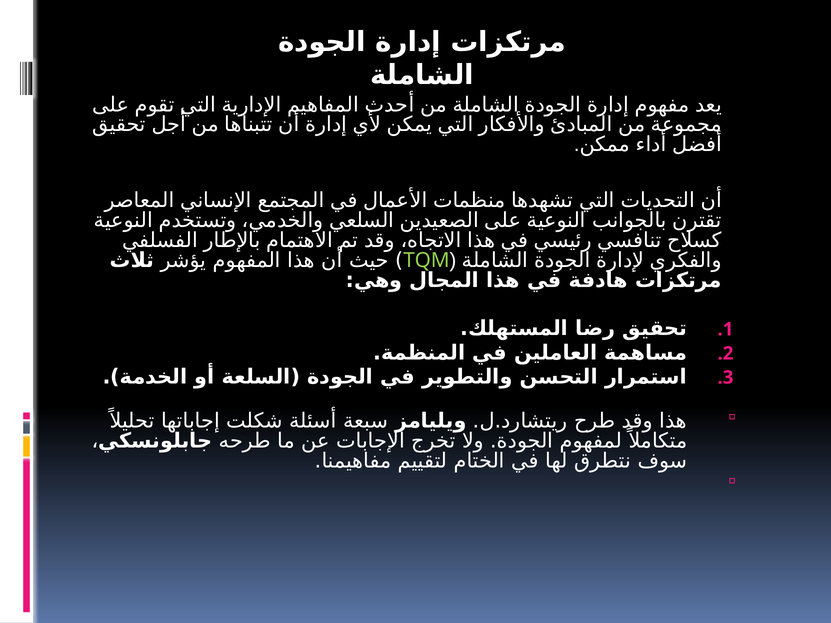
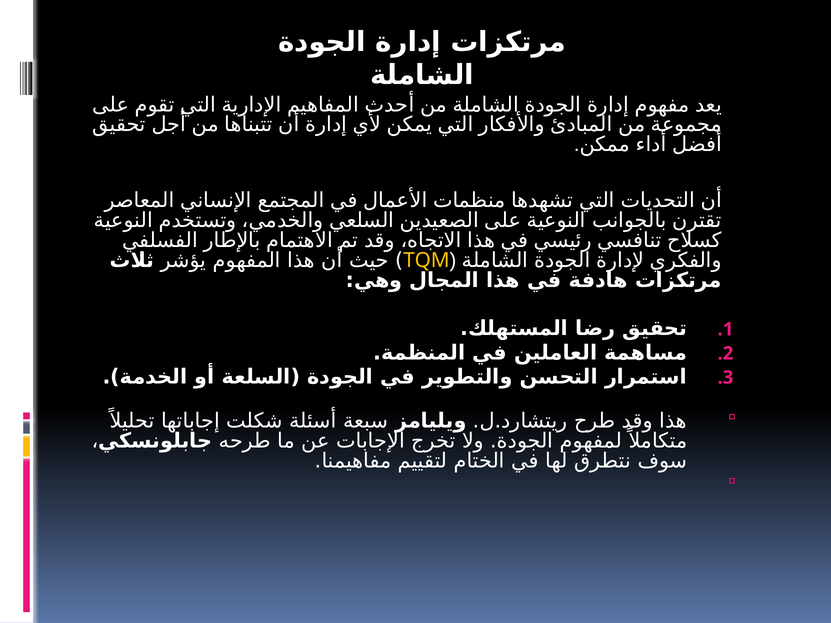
TQM colour: light green -> yellow (426, 261)
